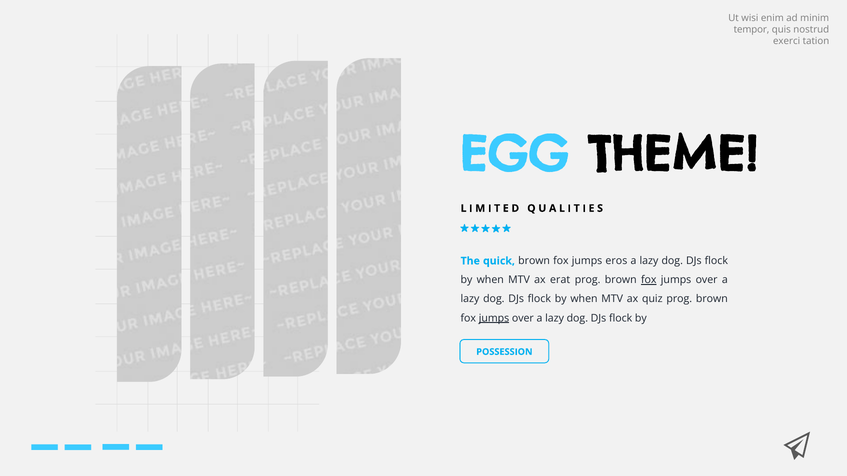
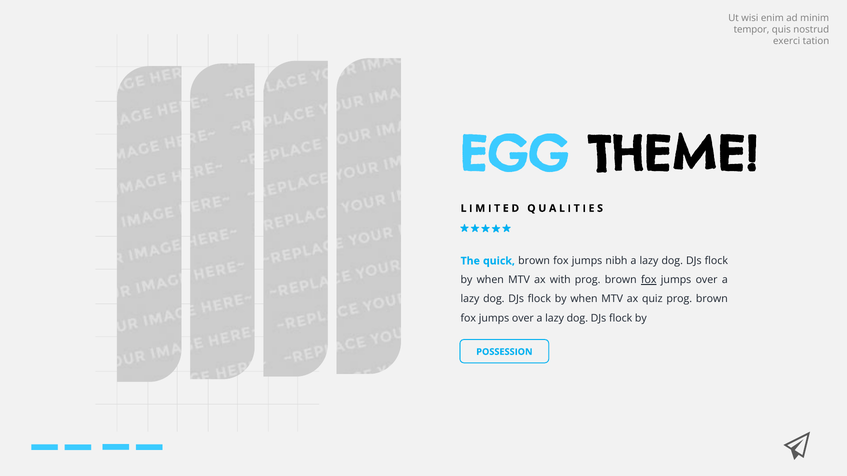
eros: eros -> nibh (616, 261)
erat: erat -> with (560, 280)
jumps underline: present -> none (494, 318)
